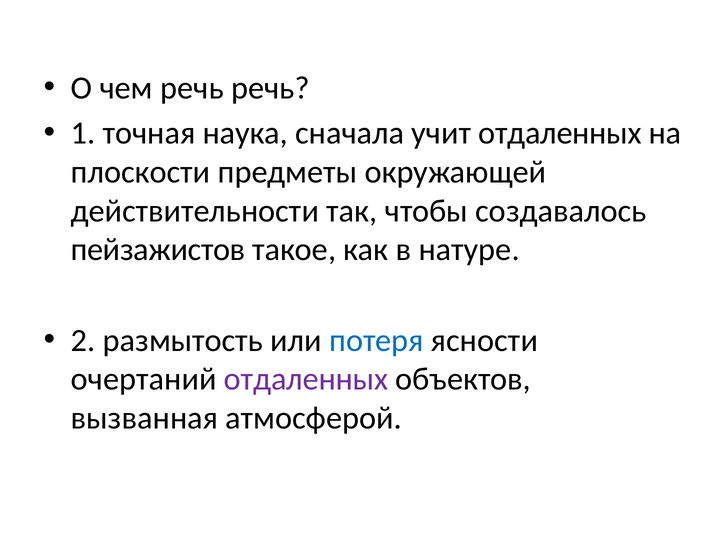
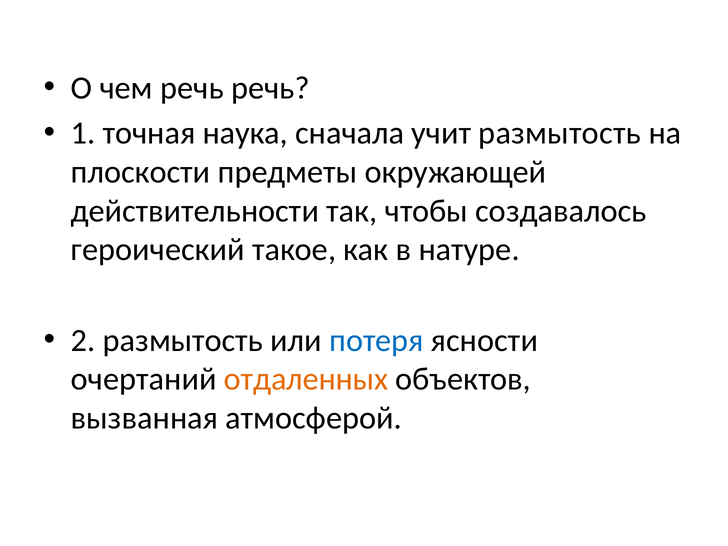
учит отдаленных: отдаленных -> размытость (560, 133)
пейзажистов: пейзажистов -> героический (158, 250)
отдаленных colour: purple -> orange (306, 379)
